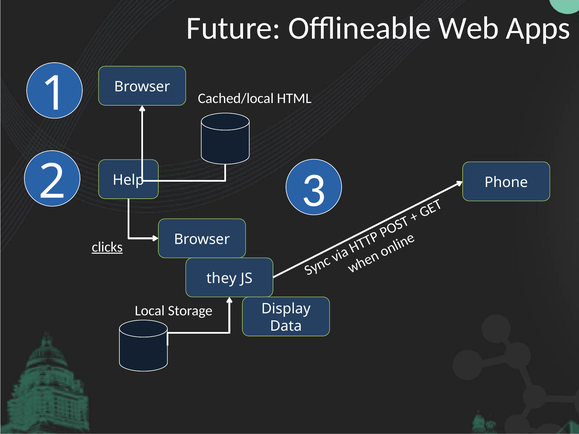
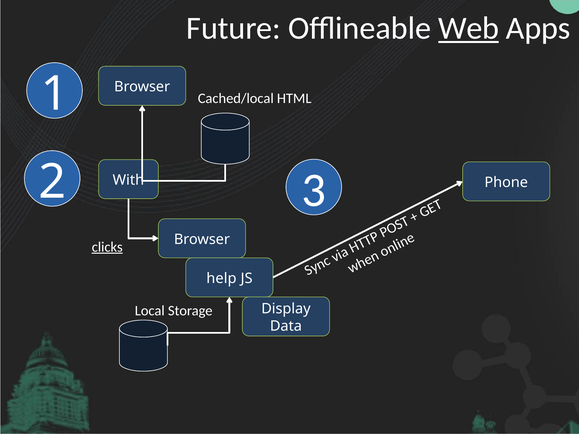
Web underline: none -> present (469, 28)
Help: Help -> With (128, 180)
they: they -> help (221, 279)
